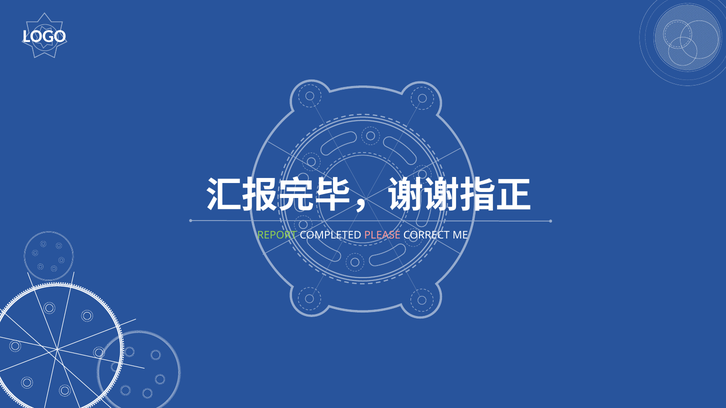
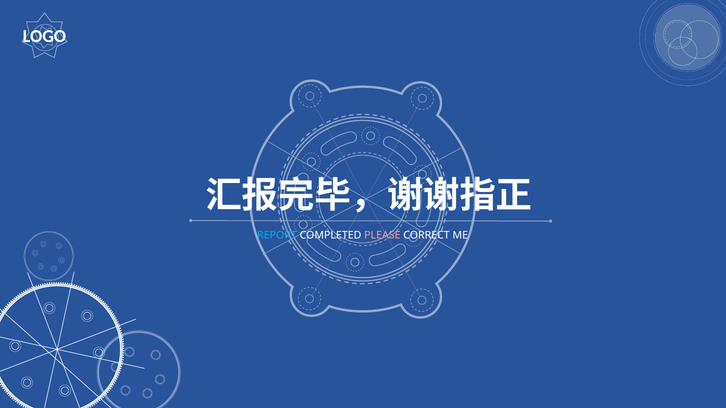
REPORT colour: light green -> light blue (277, 235)
